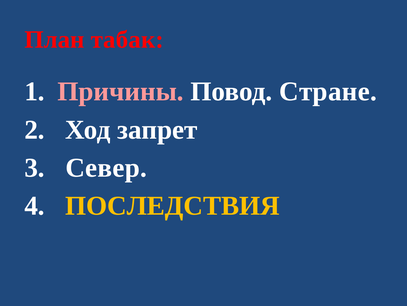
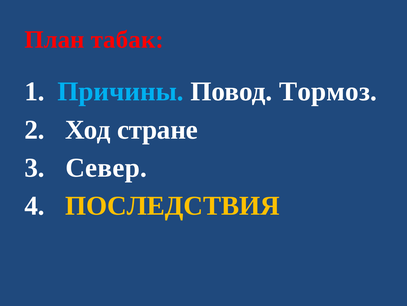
Причины colour: pink -> light blue (121, 91)
Стране: Стране -> Тормоз (328, 91)
запрет: запрет -> стране (157, 129)
